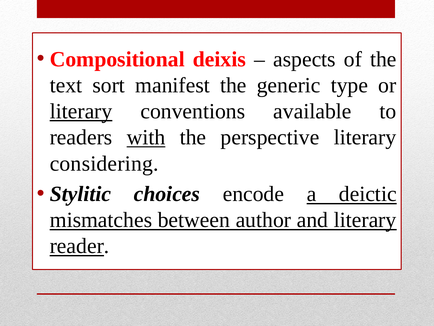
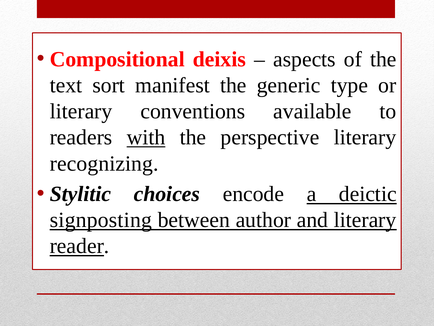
literary underline: present -> none (81, 111)
considering: considering -> recognizing (104, 163)
mismatches: mismatches -> signposting (101, 220)
